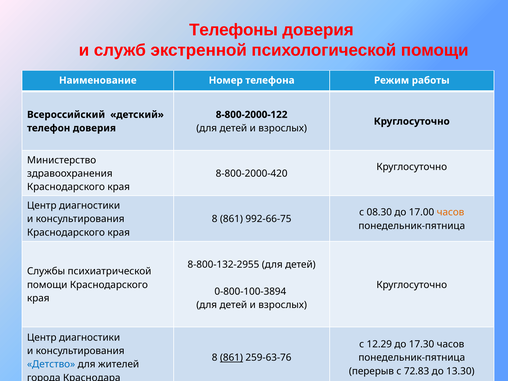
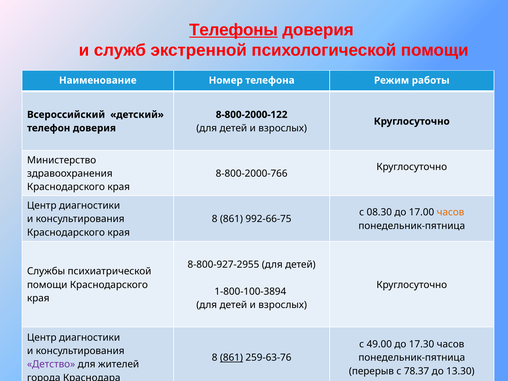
Телефоны underline: none -> present (234, 30)
8-800-2000-420: 8-800-2000-420 -> 8-800-2000-766 (252, 174)
8-800-132-2955: 8-800-132-2955 -> 8-800-927-2955 (223, 265)
0-800-100-3894: 0-800-100-3894 -> 1-800-100-3894 (250, 291)
12.29: 12.29 -> 49.00 (379, 344)
Детство colour: blue -> purple (51, 364)
72.83: 72.83 -> 78.37 (417, 371)
